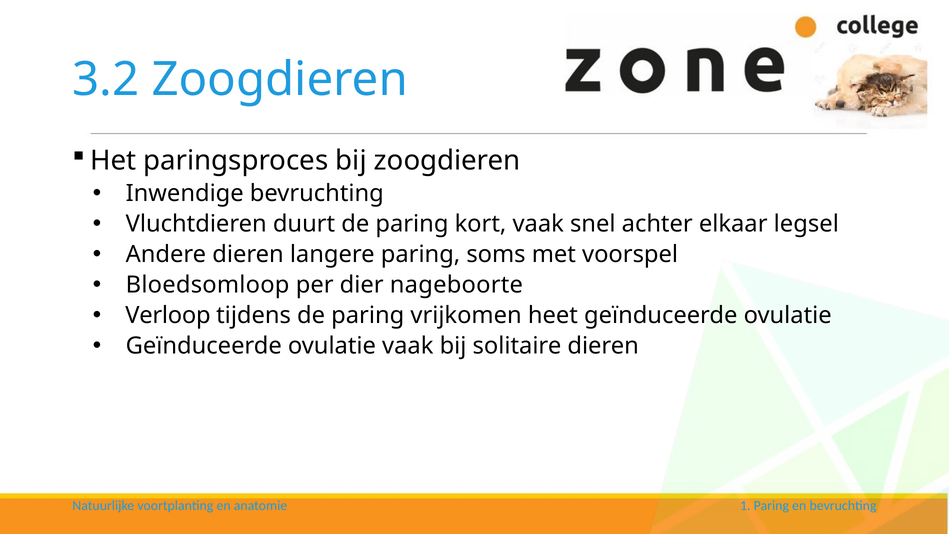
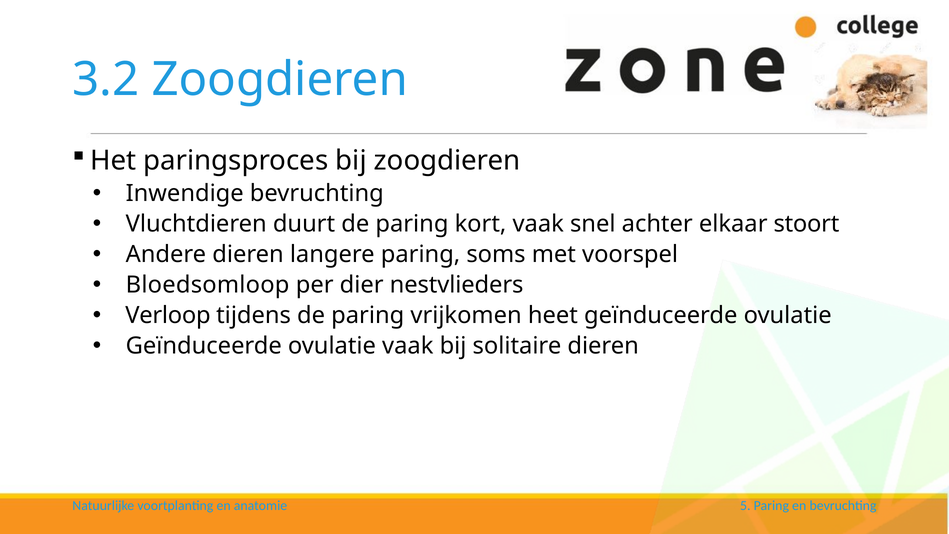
legsel: legsel -> stoort (806, 224)
nageboorte: nageboorte -> nestvlieders (457, 285)
1: 1 -> 5 (745, 506)
